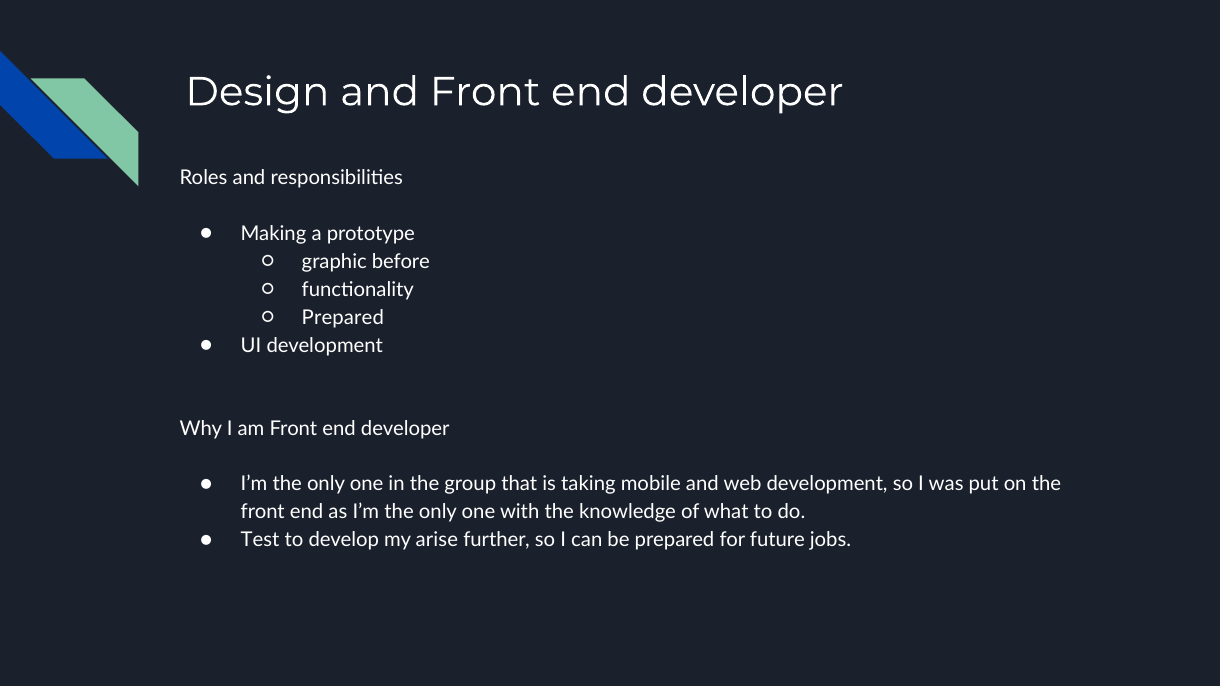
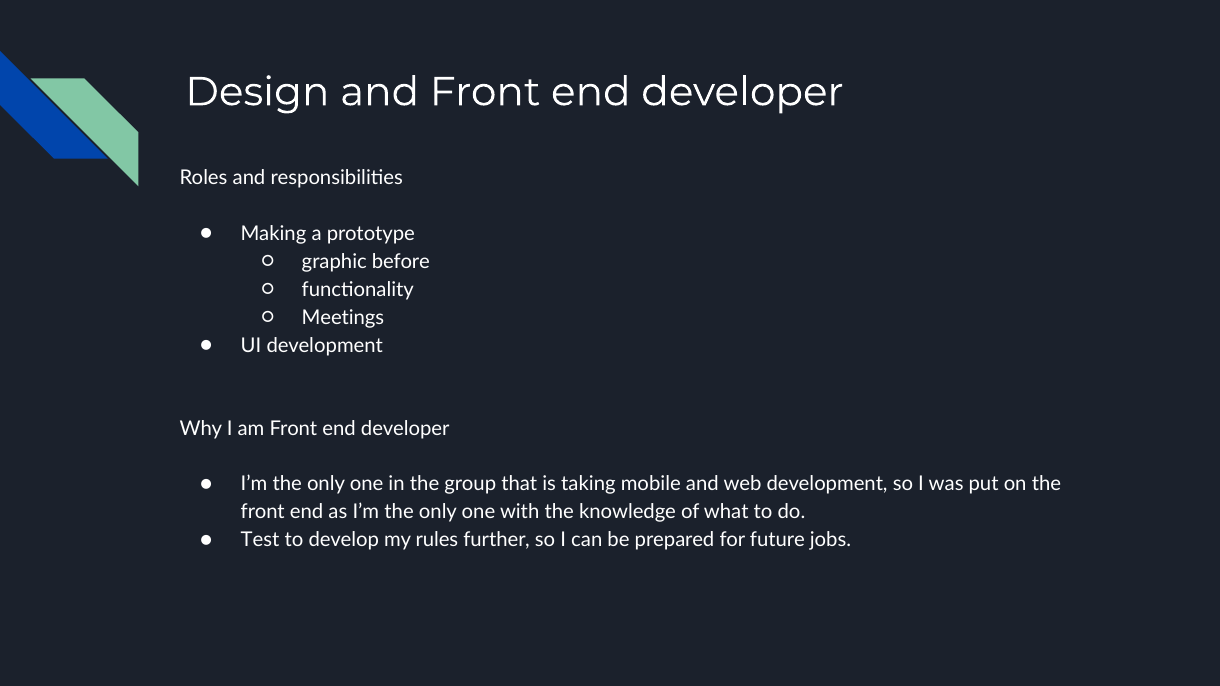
Prepared: Prepared -> Meetings (343, 318)
arise: arise -> rules (437, 540)
